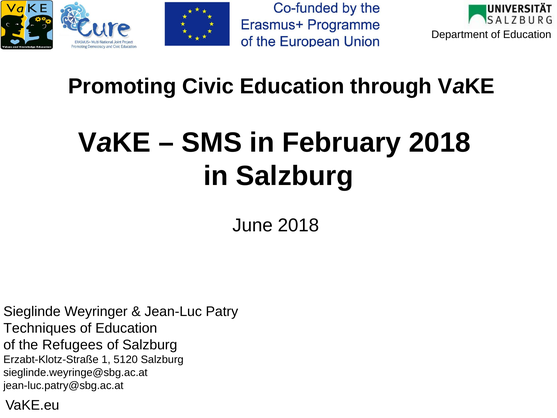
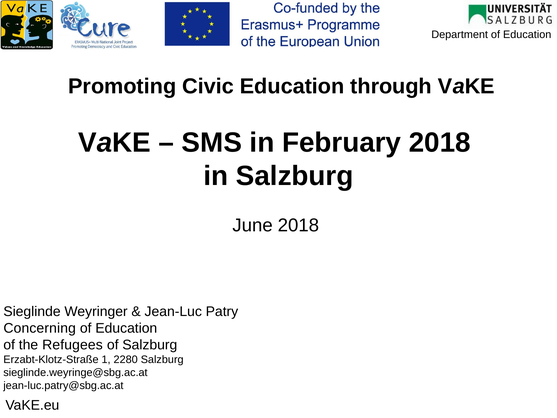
Techniques: Techniques -> Concerning (40, 328)
5120: 5120 -> 2280 (126, 359)
